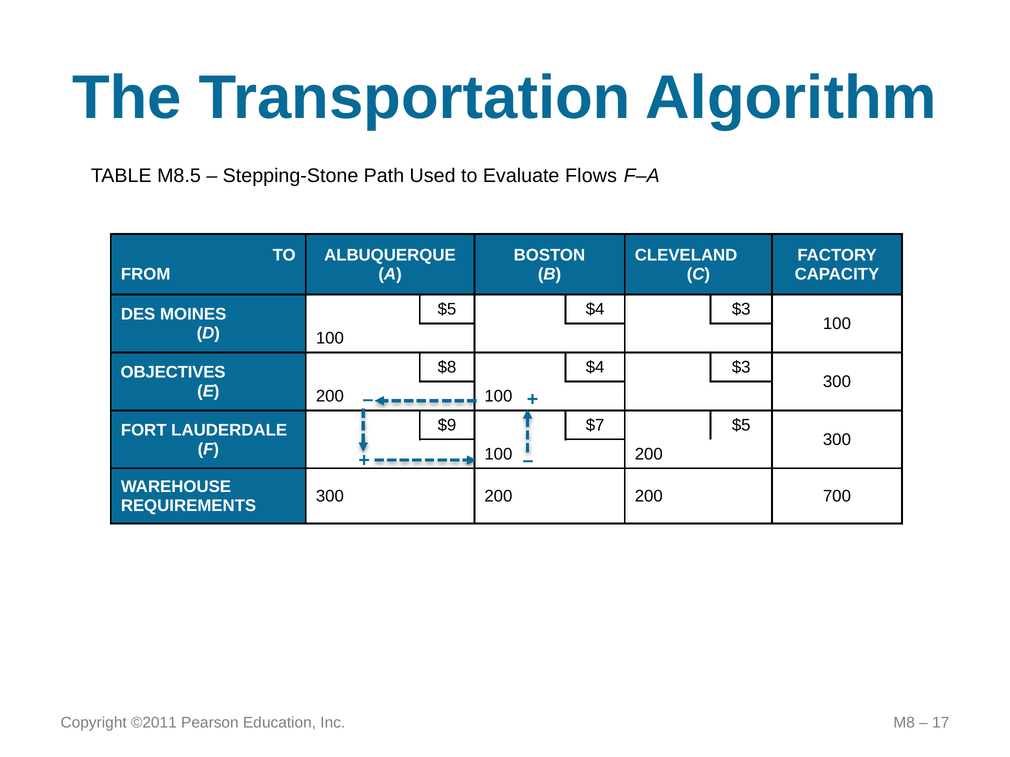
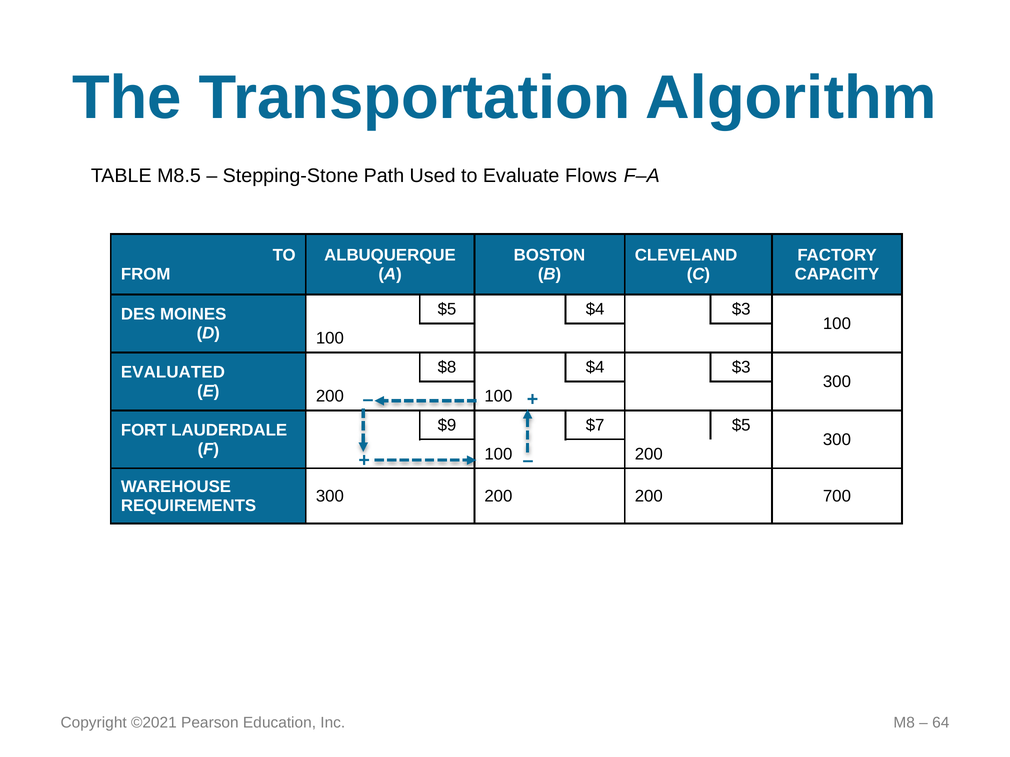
OBJECTIVES: OBJECTIVES -> EVALUATED (173, 373)
©2011: ©2011 -> ©2021 (154, 723)
17: 17 -> 64 (941, 723)
